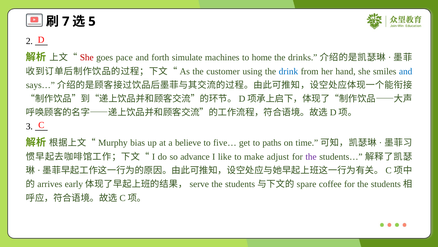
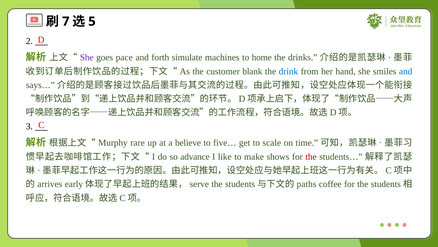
She colour: red -> purple (87, 57)
using: using -> blank (252, 71)
bias: bias -> rare (138, 143)
paths: paths -> scale (272, 143)
adjust: adjust -> shows (278, 156)
the colour: purple -> red (311, 156)
spare: spare -> paths (307, 184)
